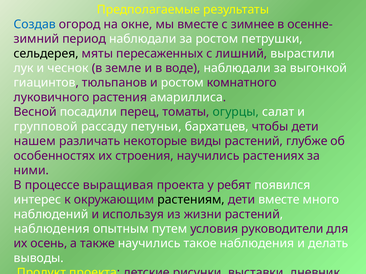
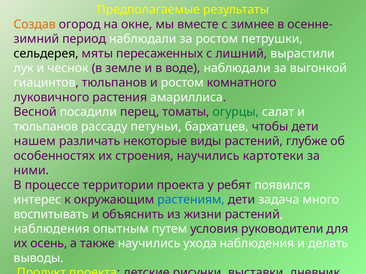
Создав colour: blue -> orange (35, 24)
групповой: групповой -> тюльпанов (46, 127)
научились растениях: растениях -> картотеки (273, 156)
выращивая: выращивая -> территории (118, 185)
растениям colour: black -> blue (191, 200)
дети вместе: вместе -> задача (279, 200)
наблюдений: наблюдений -> воспитывать (51, 215)
используя: используя -> объяснить (133, 215)
такое: такое -> ухода (200, 244)
